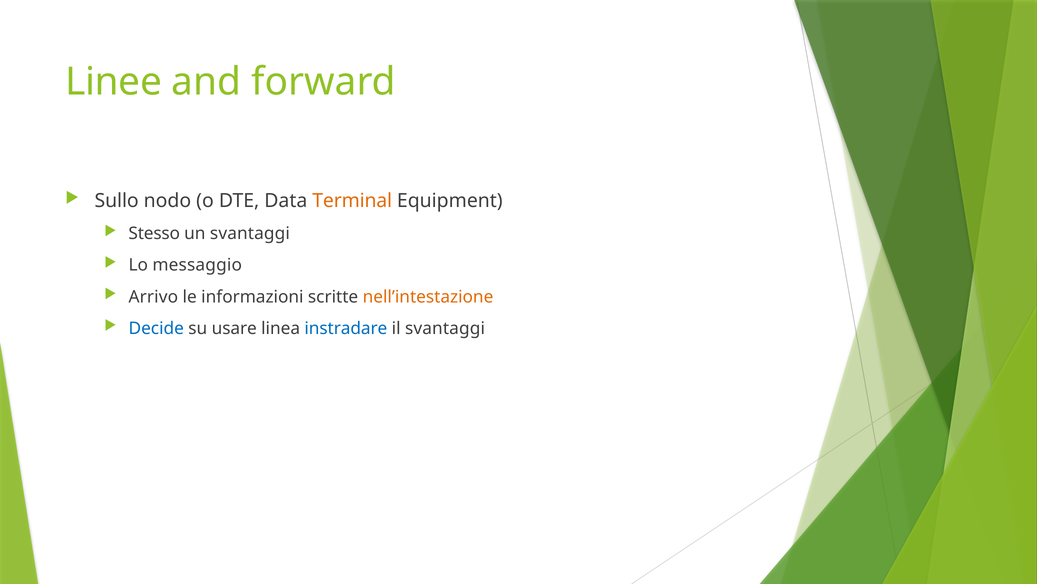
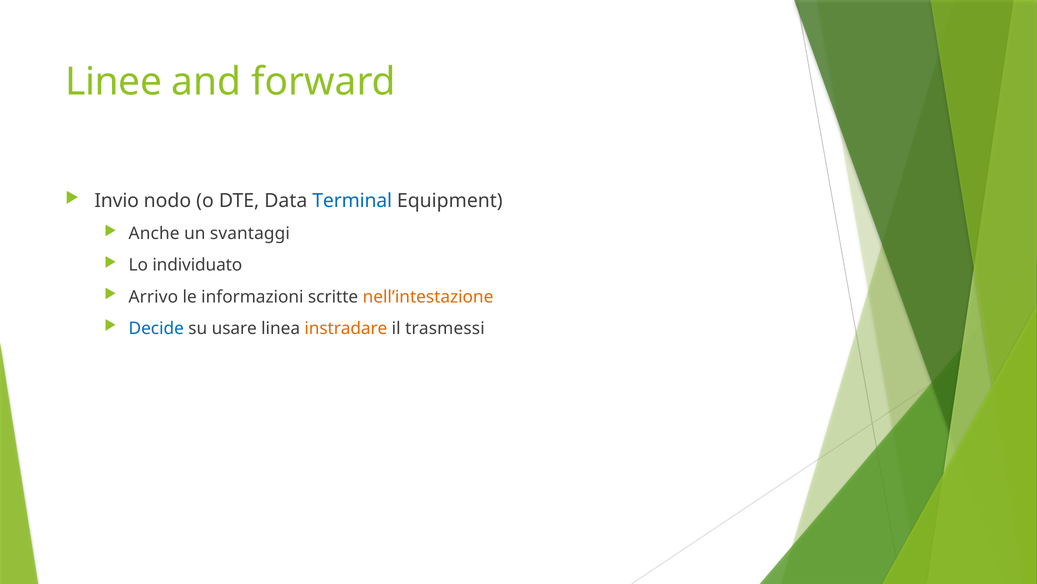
Sullo: Sullo -> Invio (117, 201)
Terminal colour: orange -> blue (352, 201)
Stesso: Stesso -> Anche (154, 233)
messaggio: messaggio -> individuato (197, 265)
instradare colour: blue -> orange (346, 328)
il svantaggi: svantaggi -> trasmessi (445, 328)
